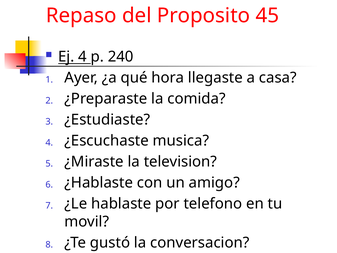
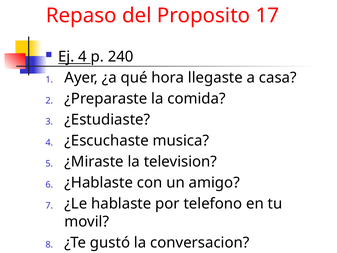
45: 45 -> 17 (267, 15)
